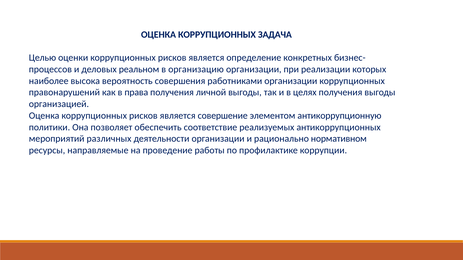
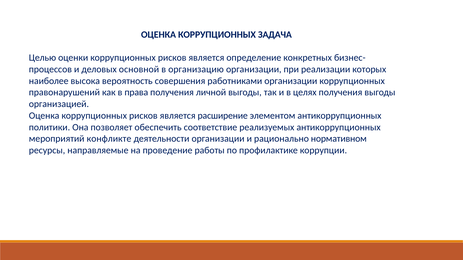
реальном: реальном -> основной (139, 69)
совершение: совершение -> расширение (223, 116)
элементом антикоррупционную: антикоррупционную -> антикоррупционных (339, 116)
различных: различных -> конфликте (109, 139)
